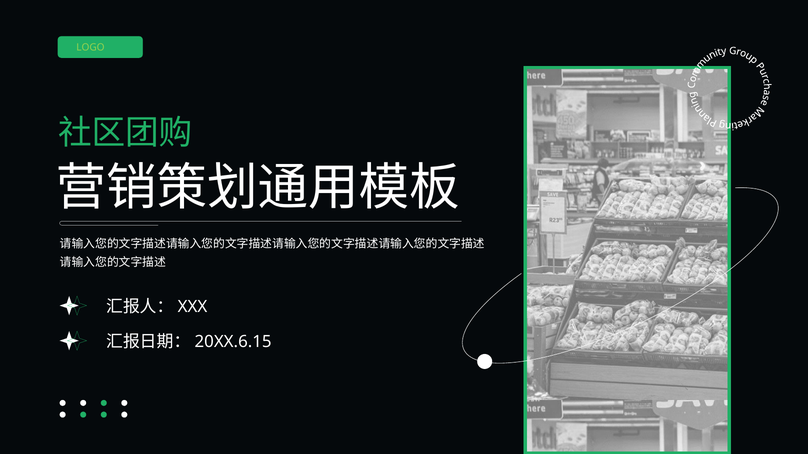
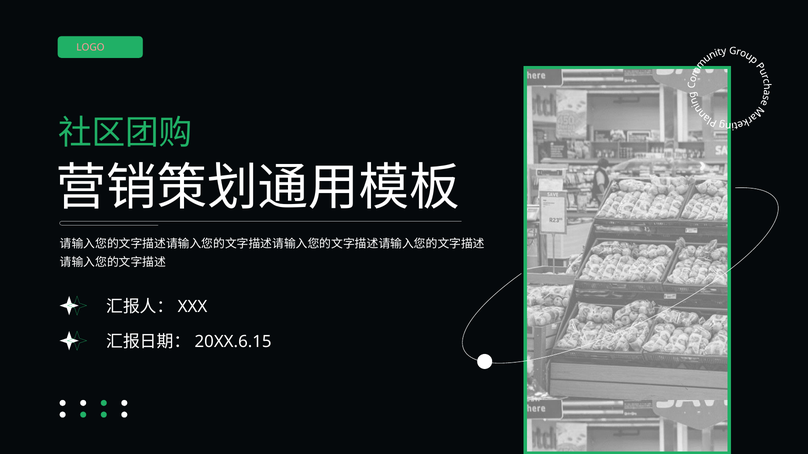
LOGO colour: light green -> pink (90, 48)
